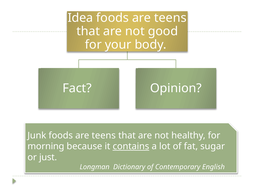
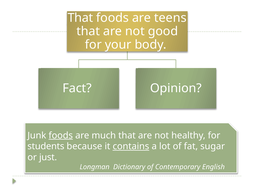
Idea: Idea -> That (80, 18)
foods underline: none -> present (61, 136)
teens: teens -> much (104, 136)
morning: morning -> students (46, 147)
